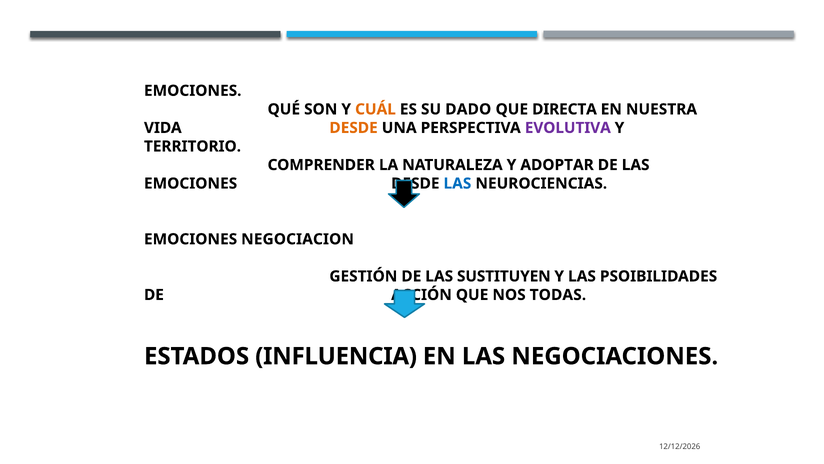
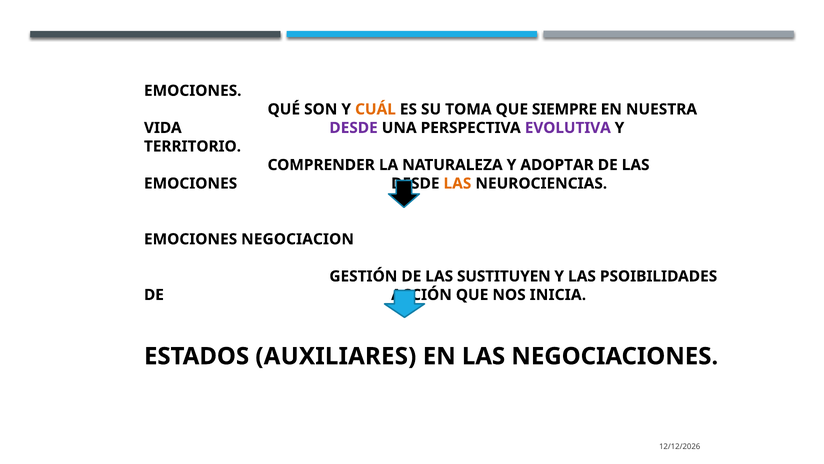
DADO: DADO -> TOMA (468, 109)
DIRECTA: DIRECTA -> SIEMPRE (564, 109)
DESDE colour: orange -> purple (354, 128)
LAS colour: blue -> orange (457, 183)
TODAS: TODAS -> INICIA (558, 295)
INFLUENCIA: INFLUENCIA -> AUXILIARES (336, 356)
